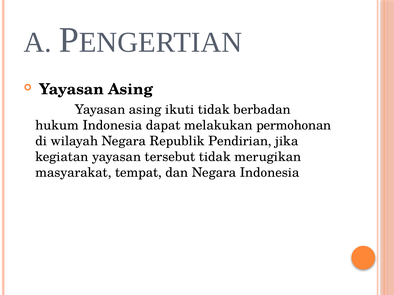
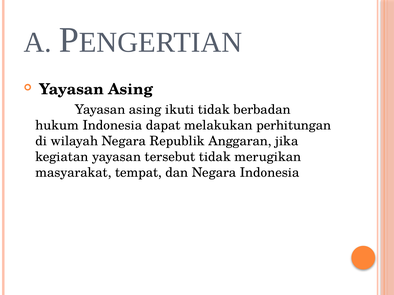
permohonan: permohonan -> perhitungan (294, 126)
Pendirian: Pendirian -> Anggaran (240, 141)
